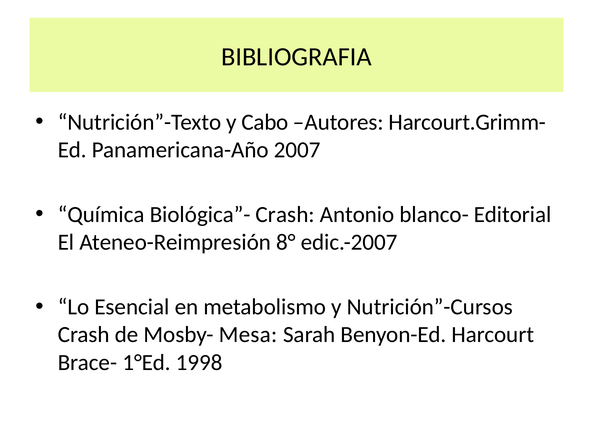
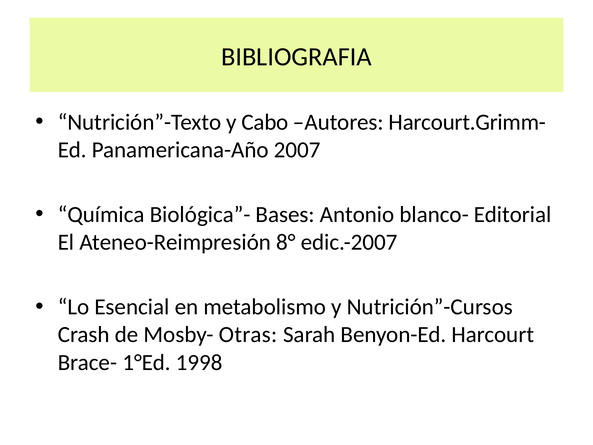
Biológica”- Crash: Crash -> Bases (285, 215)
Mesa: Mesa -> Otras (248, 335)
